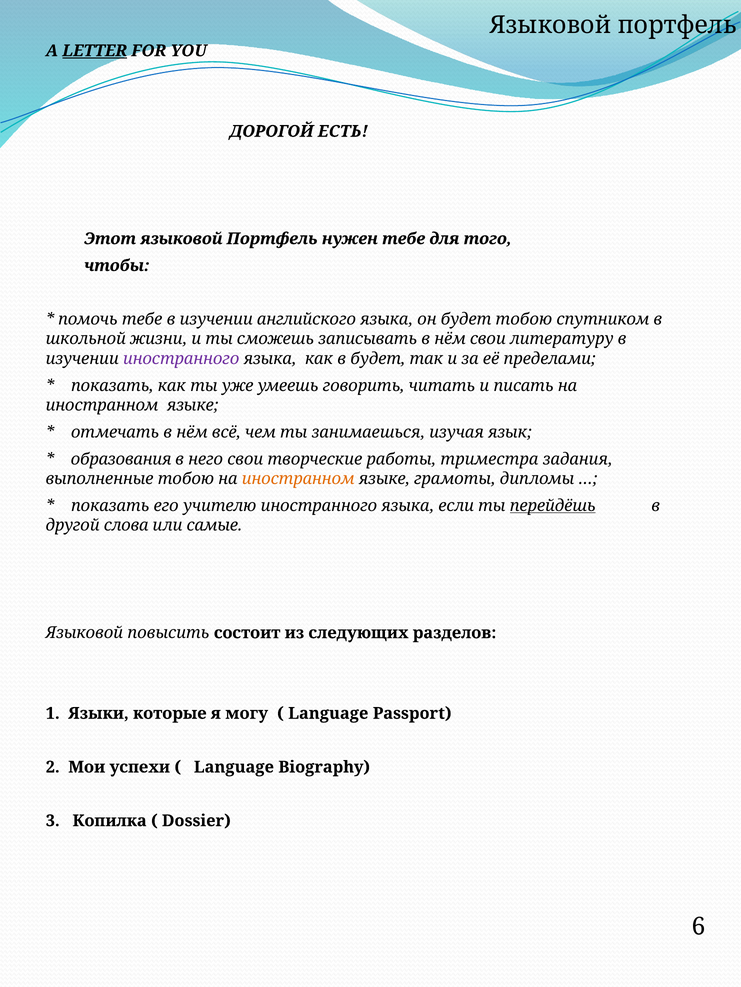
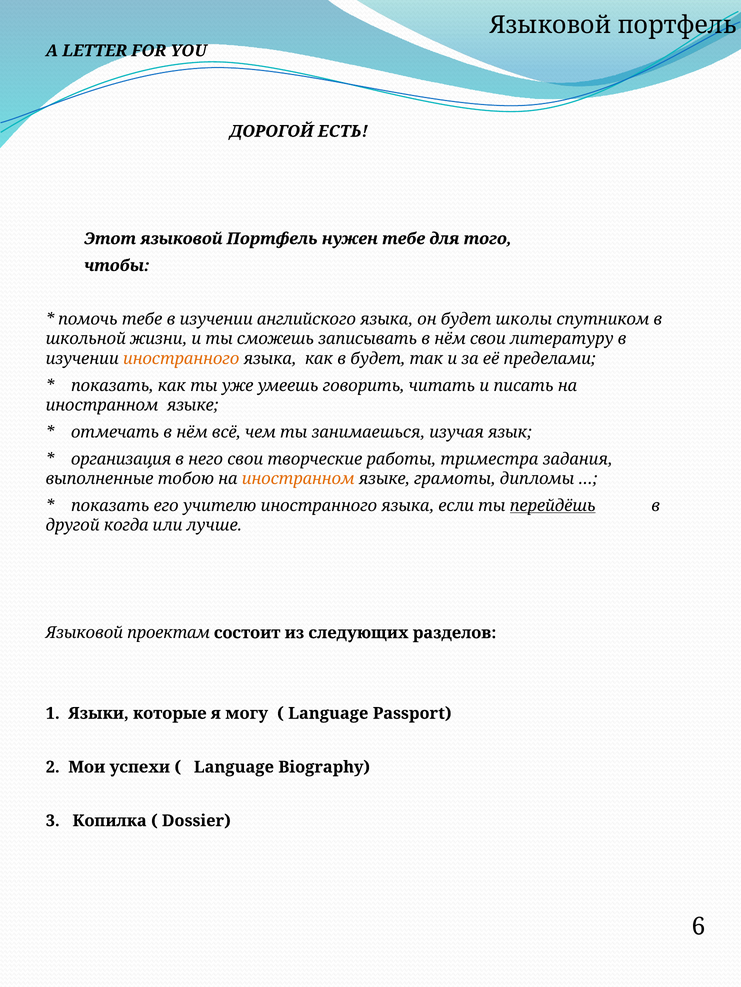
LETTER underline: present -> none (95, 51)
будет тобою: тобою -> школы (524, 320)
иностранного colour: purple -> orange (181, 359)
образования: образования -> организация (121, 460)
слова: слова -> когда (126, 526)
самые: самые -> лучше (214, 526)
повысить: повысить -> проектам (169, 633)
